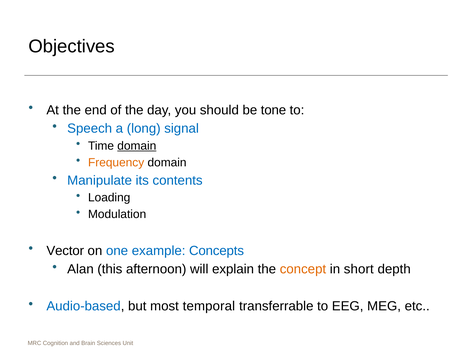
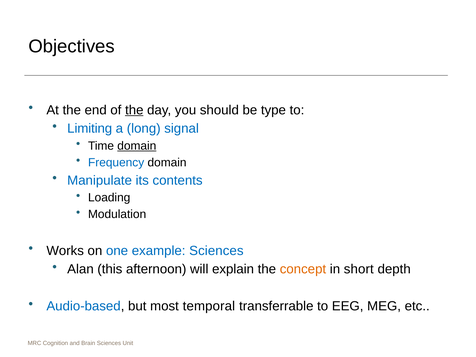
the underline: none -> present (134, 110)
tone: tone -> type (273, 110)
Speech: Speech -> Limiting (90, 129)
Frequency colour: orange -> blue (116, 163)
Vector: Vector -> Works (65, 251)
example Concepts: Concepts -> Sciences (216, 251)
